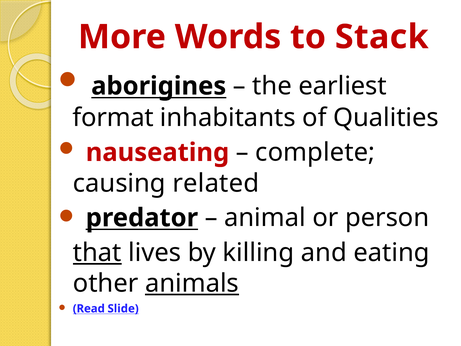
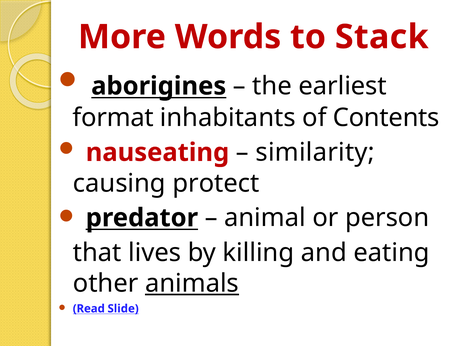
Qualities: Qualities -> Contents (386, 118)
complete: complete -> similarity (315, 152)
related: related -> protect (216, 183)
that underline: present -> none (97, 253)
